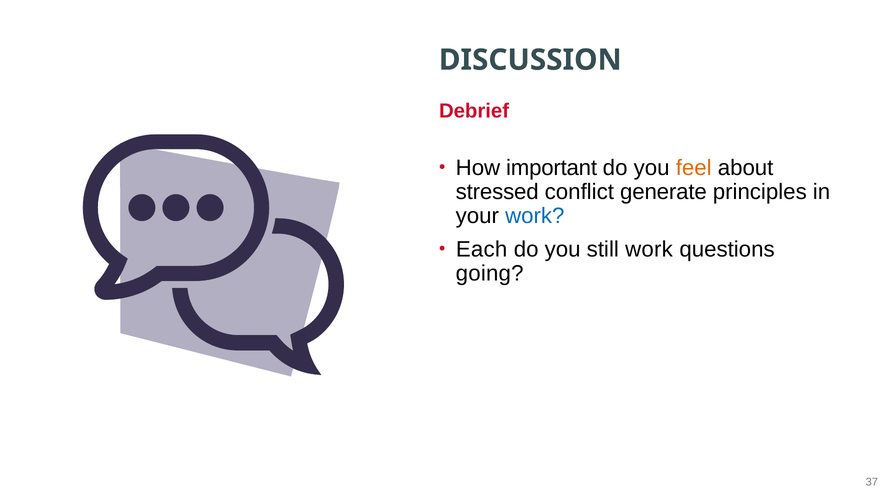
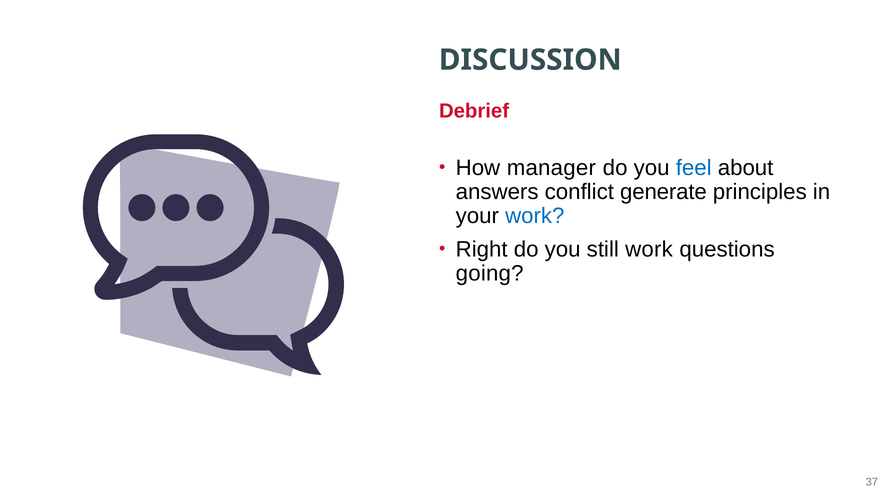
important: important -> manager (551, 168)
feel colour: orange -> blue (694, 168)
stressed: stressed -> answers (497, 192)
Each: Each -> Right (482, 249)
